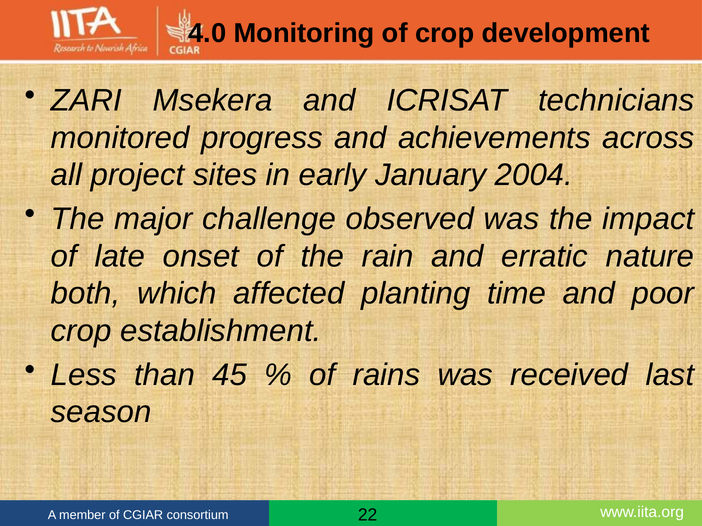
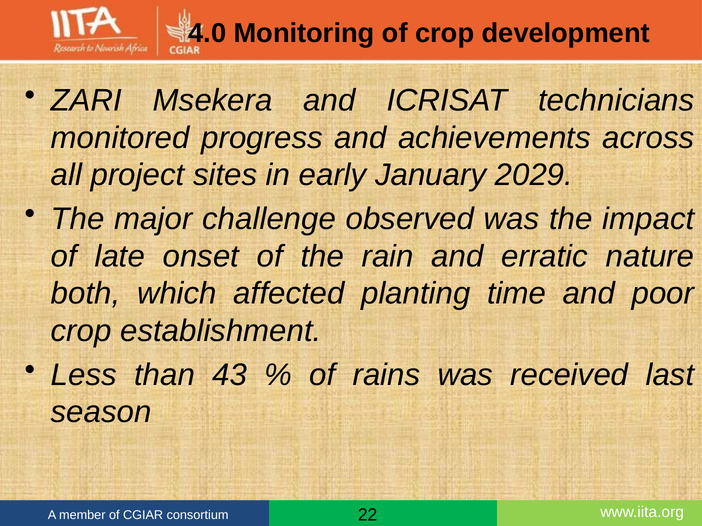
2004: 2004 -> 2029 (534, 175)
45: 45 -> 43 (230, 375)
